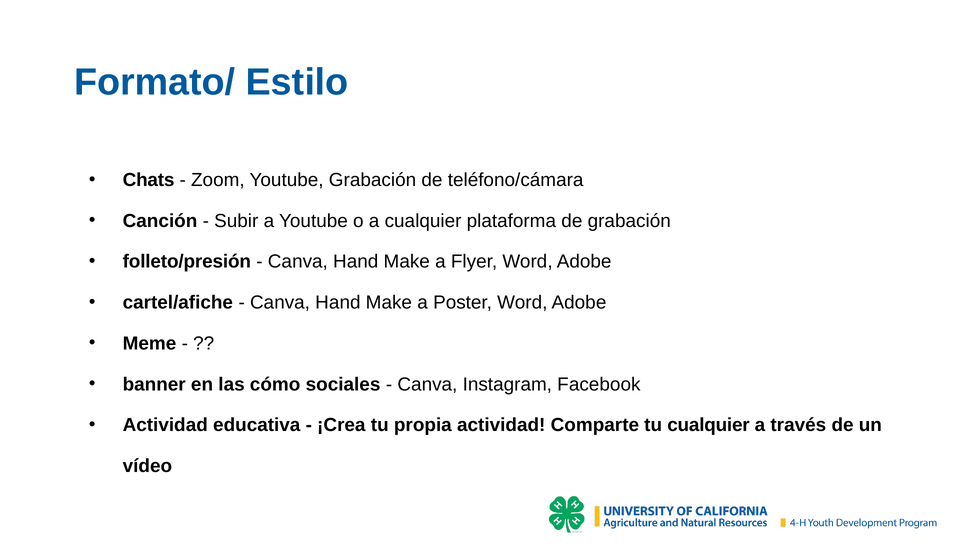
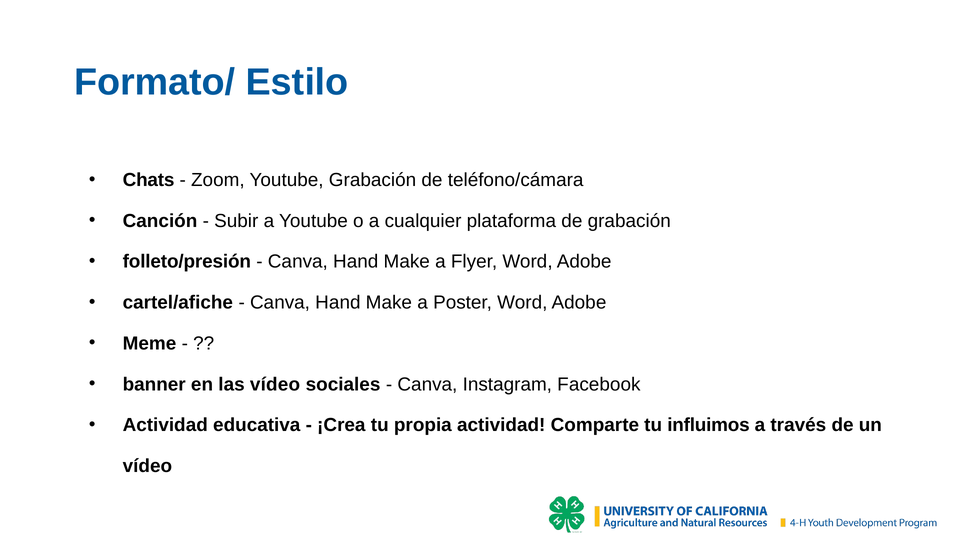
las cómo: cómo -> vídeo (275, 384)
tu cualquier: cualquier -> influimos (708, 425)
